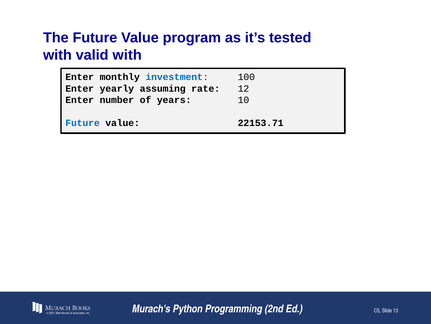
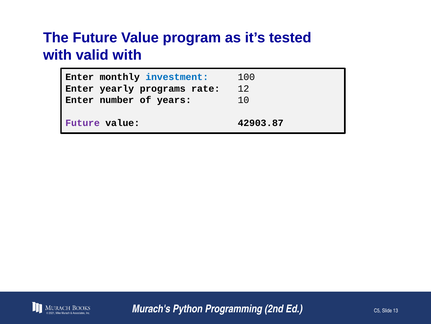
assuming: assuming -> programs (163, 88)
Future colour: blue -> purple (83, 123)
22153.71: 22153.71 -> 42903.87 (261, 123)
